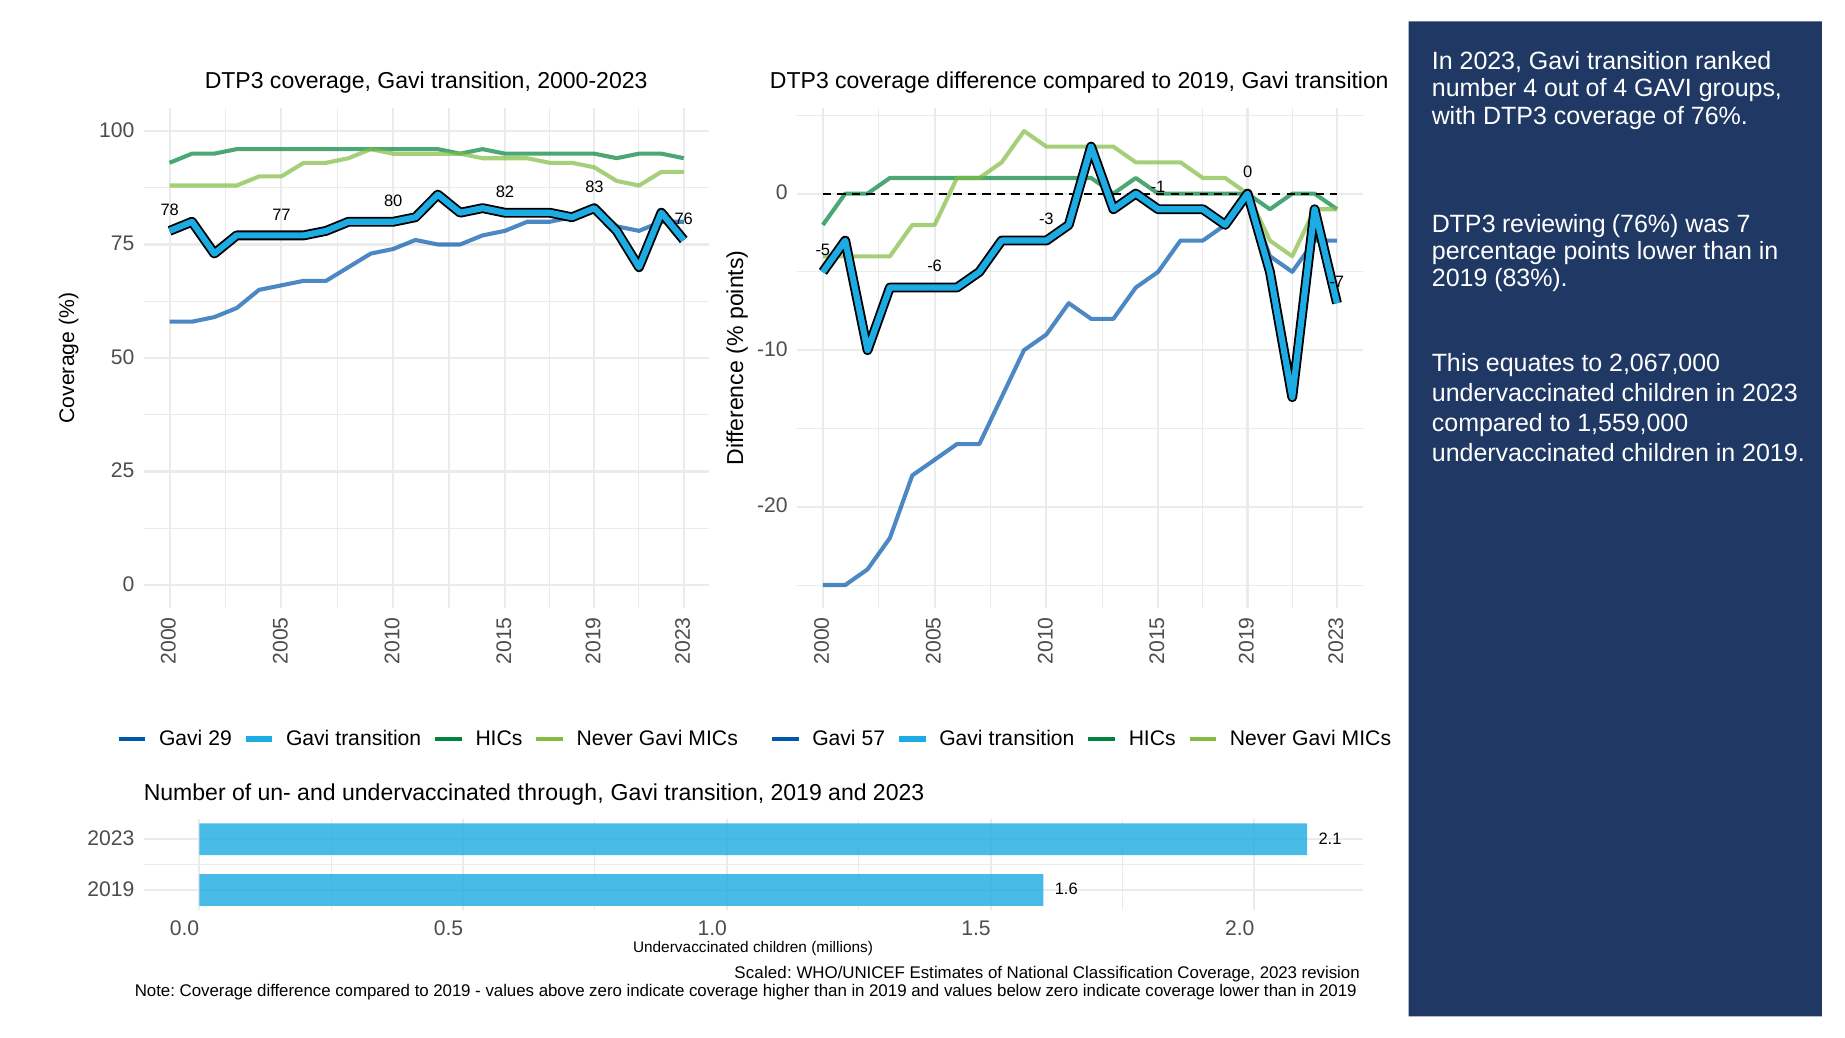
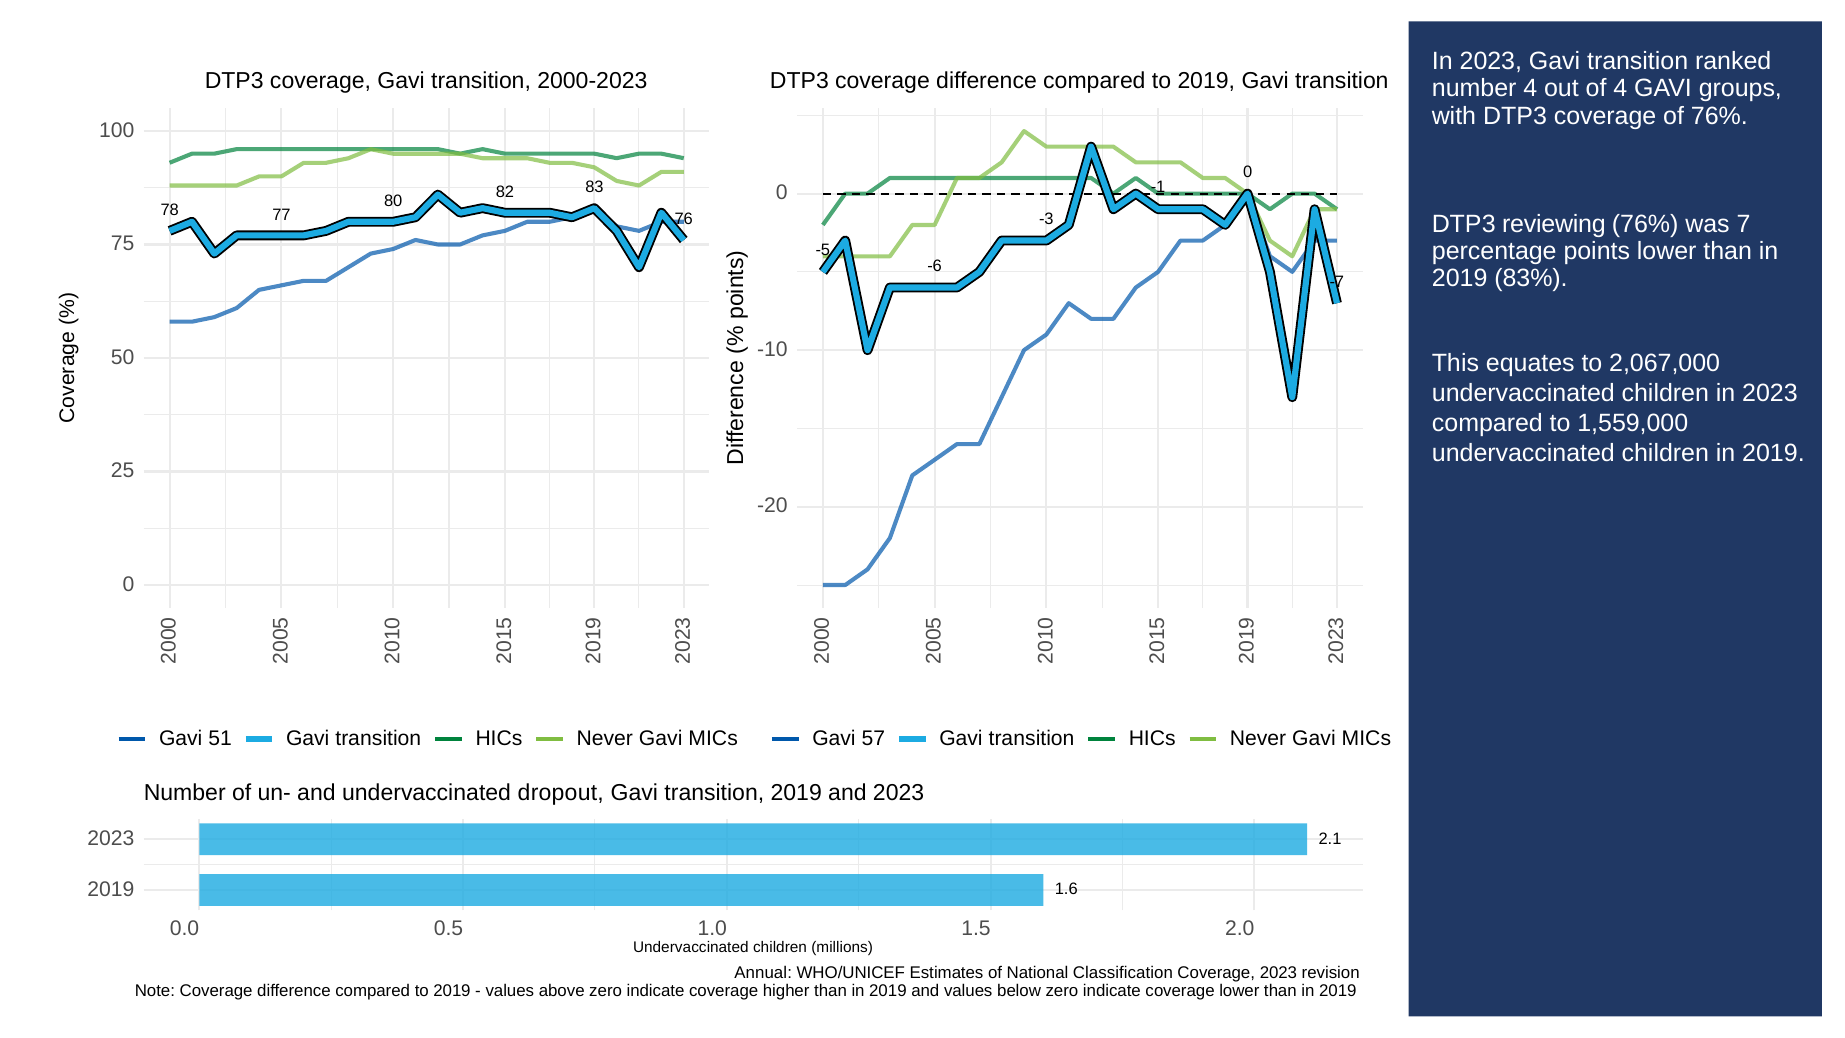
29: 29 -> 51 (220, 738)
through: through -> dropout (561, 793)
Scaled: Scaled -> Annual (763, 973)
